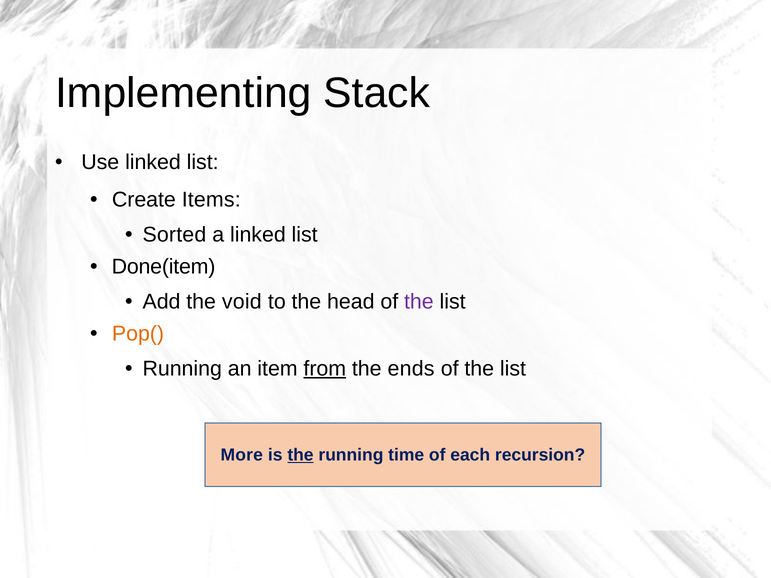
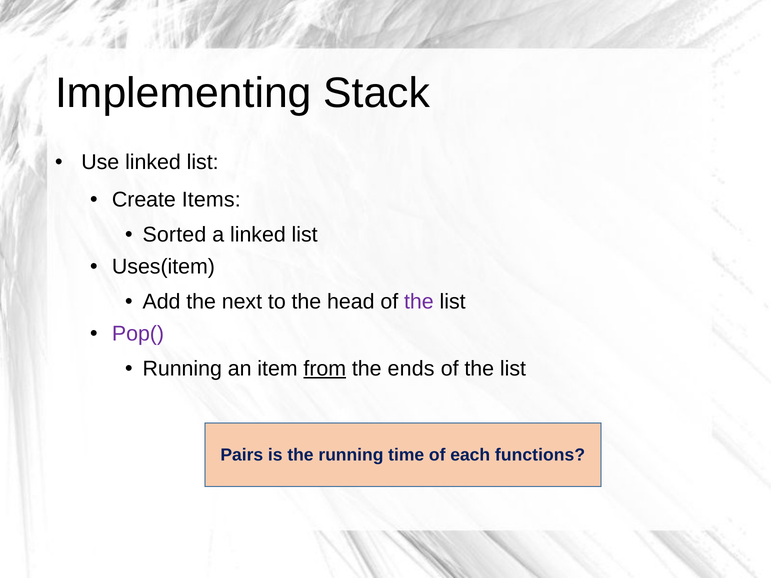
Done(item: Done(item -> Uses(item (163, 267)
void: void -> next (242, 302)
Pop( colour: orange -> purple (138, 334)
More: More -> Pairs (242, 455)
the underline: present -> none (301, 455)
recursion: recursion -> functions (540, 455)
